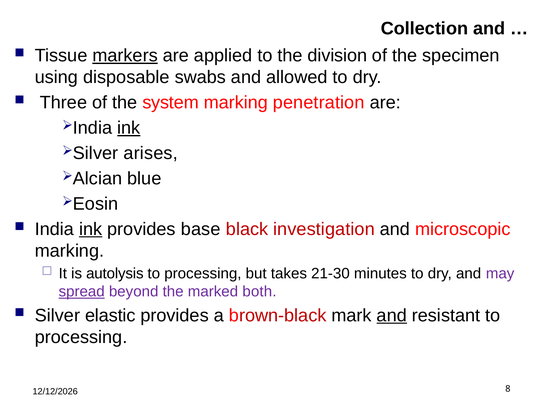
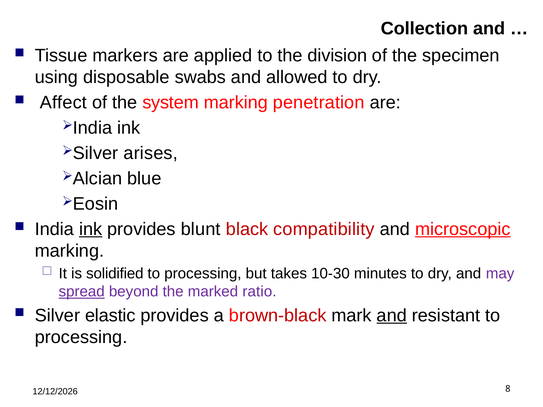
markers underline: present -> none (125, 56)
Three: Three -> Affect (63, 103)
ink underline: present -> none (129, 128)
base: base -> blunt (201, 229)
investigation: investigation -> compatibility (324, 229)
microscopic underline: none -> present (463, 229)
autolysis: autolysis -> solidified (115, 274)
21-30: 21-30 -> 10-30 (330, 274)
both: both -> ratio (259, 292)
